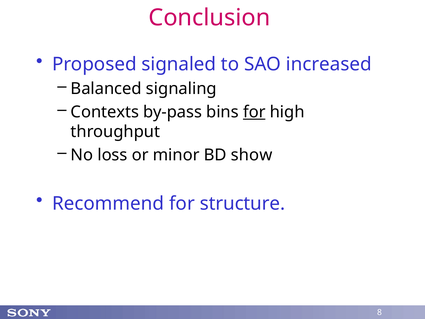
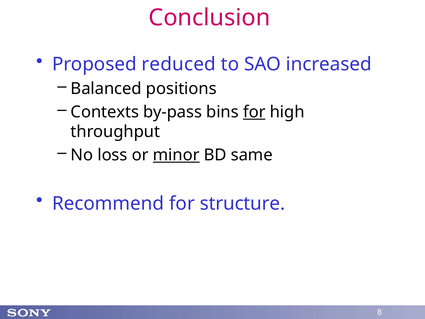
signaled: signaled -> reduced (179, 64)
signaling: signaling -> positions (181, 89)
minor underline: none -> present (176, 155)
show: show -> same (252, 155)
